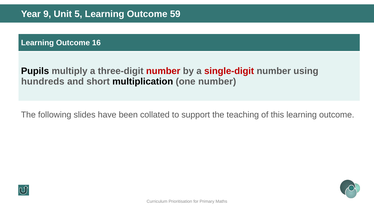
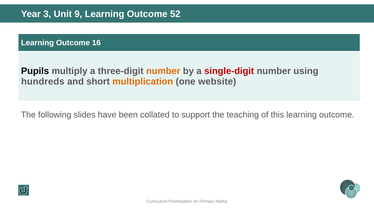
9: 9 -> 3 (47, 14)
5: 5 -> 9 (78, 14)
59: 59 -> 52 (175, 14)
number colour: red -> orange (163, 71)
multiplication colour: black -> orange (143, 81)
one number: number -> website (217, 81)
